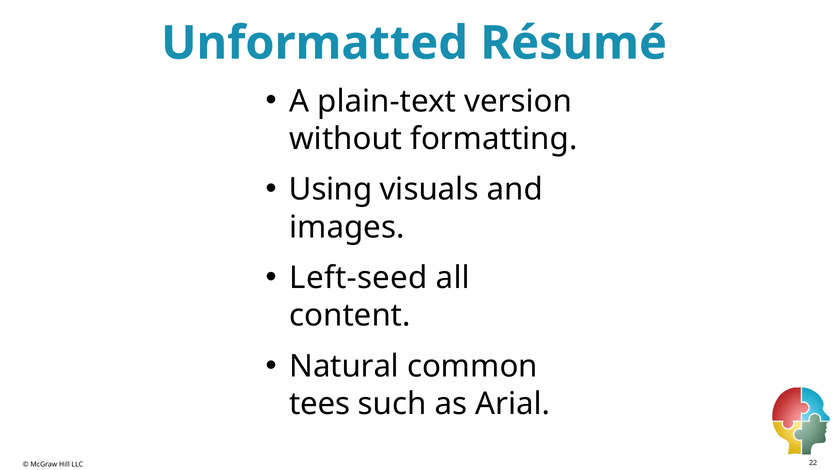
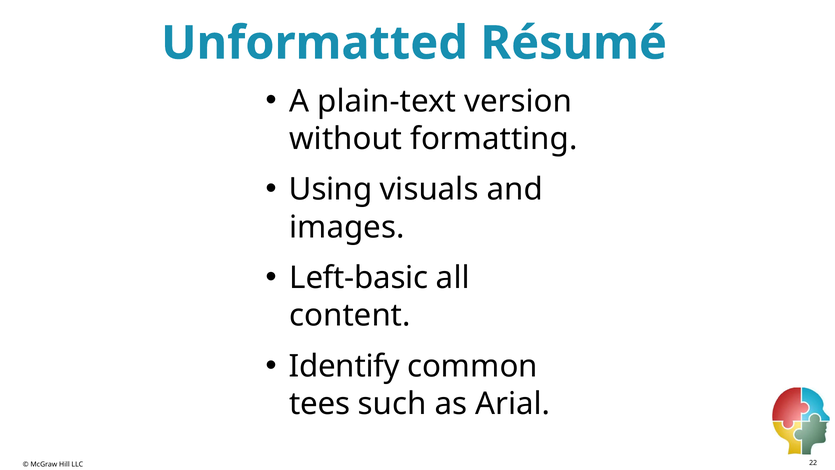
Left-seed: Left-seed -> Left-basic (359, 278)
Natural: Natural -> Identify (344, 366)
